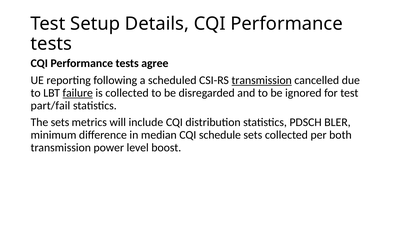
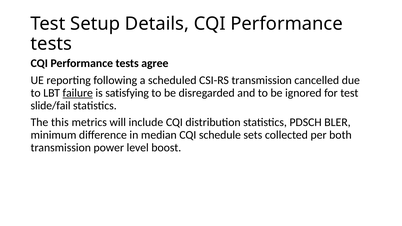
transmission underline: present -> none (262, 80)
is collected: collected -> satisfying (127, 93)
part/fail: part/fail -> slide/fail (51, 106)
The sets: sets -> this (60, 122)
